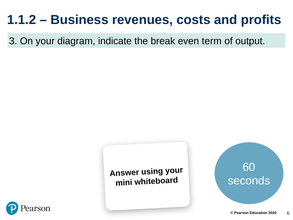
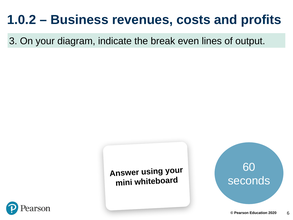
1.1.2: 1.1.2 -> 1.0.2 (22, 20)
term: term -> lines (212, 41)
